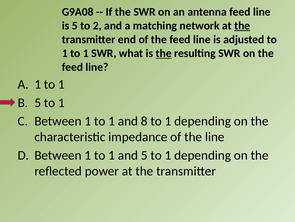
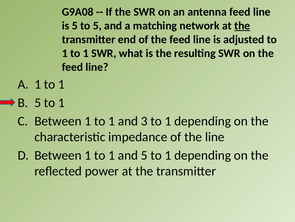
to 2: 2 -> 5 (97, 26)
the underline: present -> none (164, 53)
8: 8 -> 3 (144, 121)
